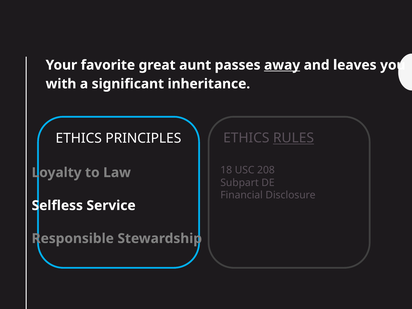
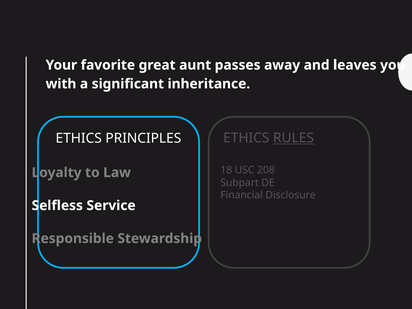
away underline: present -> none (282, 65)
